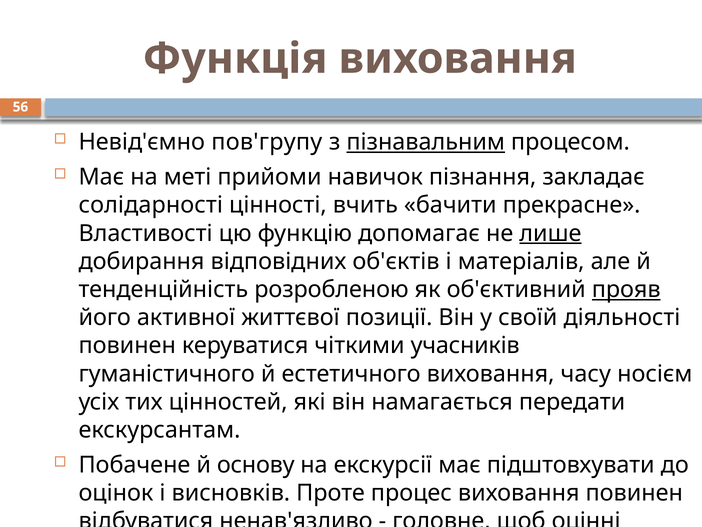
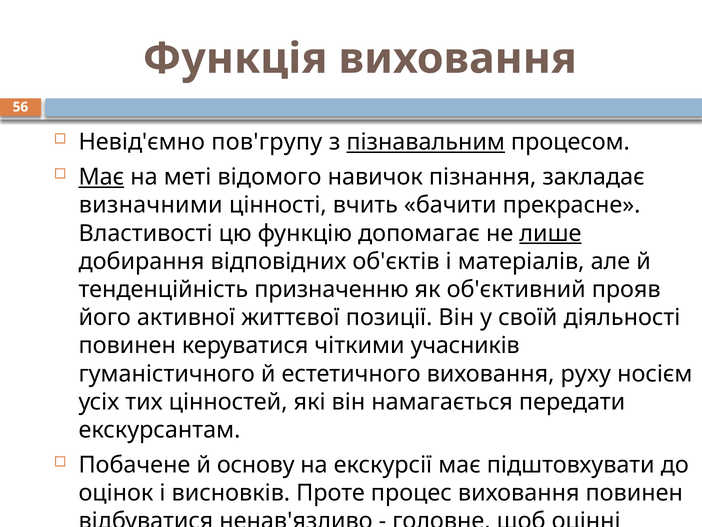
Має underline: none -> present (101, 177)
прийоми: прийоми -> відомого (269, 177)
солідарності: солідарності -> визначними (151, 205)
розробленою: розробленою -> призначенню (332, 289)
прояв underline: present -> none (626, 289)
часу: часу -> руху (586, 373)
